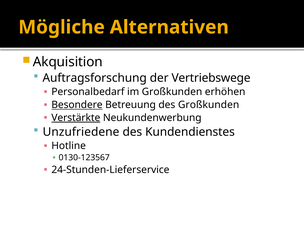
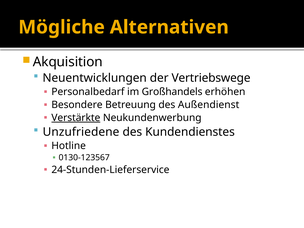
Auftragsforschung: Auftragsforschung -> Neuentwicklungen (95, 78)
im Großkunden: Großkunden -> Großhandels (172, 92)
Besondere underline: present -> none (77, 105)
des Großkunden: Großkunden -> Außendienst (209, 105)
